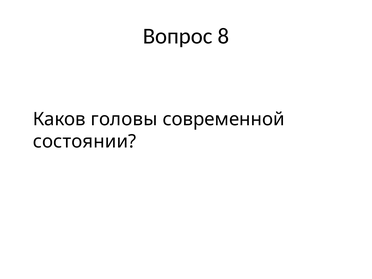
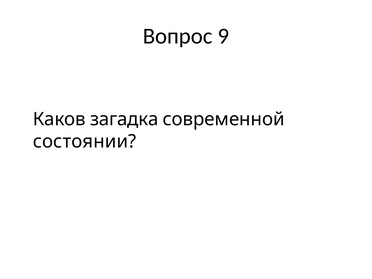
8: 8 -> 9 (223, 36)
головы: головы -> загадка (124, 119)
